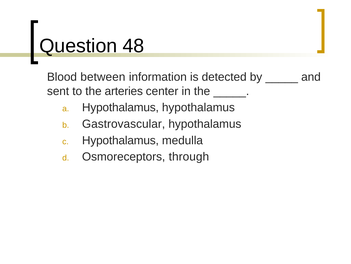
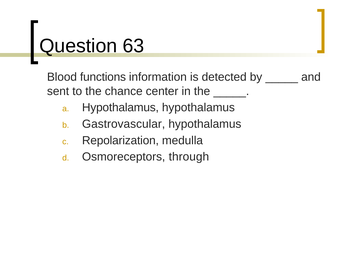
48: 48 -> 63 (133, 46)
between: between -> functions (103, 77)
arteries: arteries -> chance (124, 91)
Hypothalamus: Hypothalamus -> Repolarization (120, 140)
